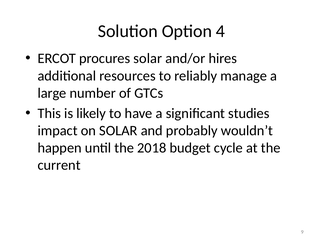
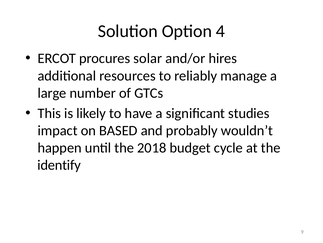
on SOLAR: SOLAR -> BASED (118, 130)
current: current -> identify (59, 165)
